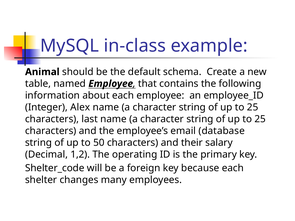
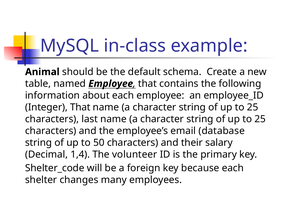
Integer Alex: Alex -> That (80, 107)
1,2: 1,2 -> 1,4 (80, 155)
operating: operating -> volunteer (135, 155)
